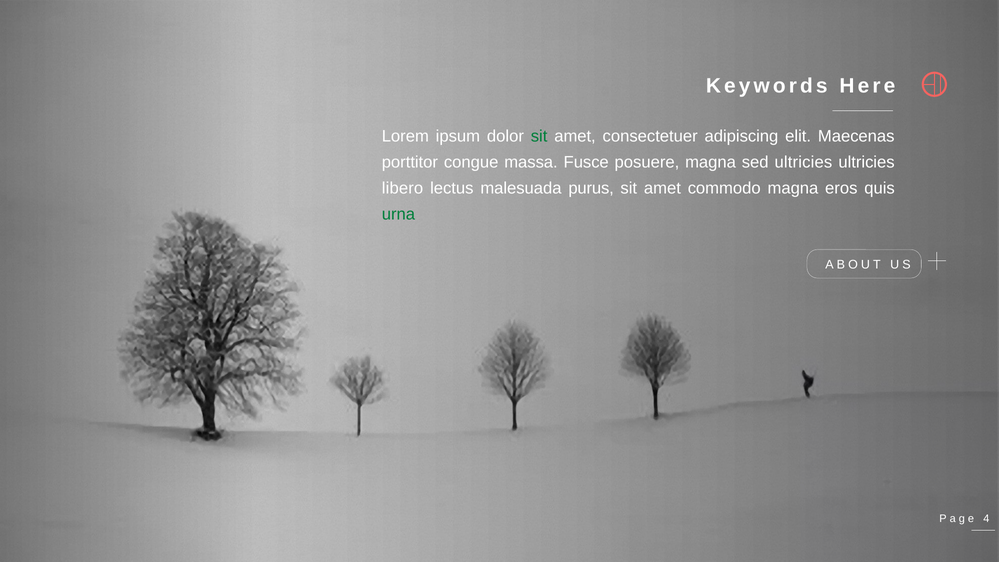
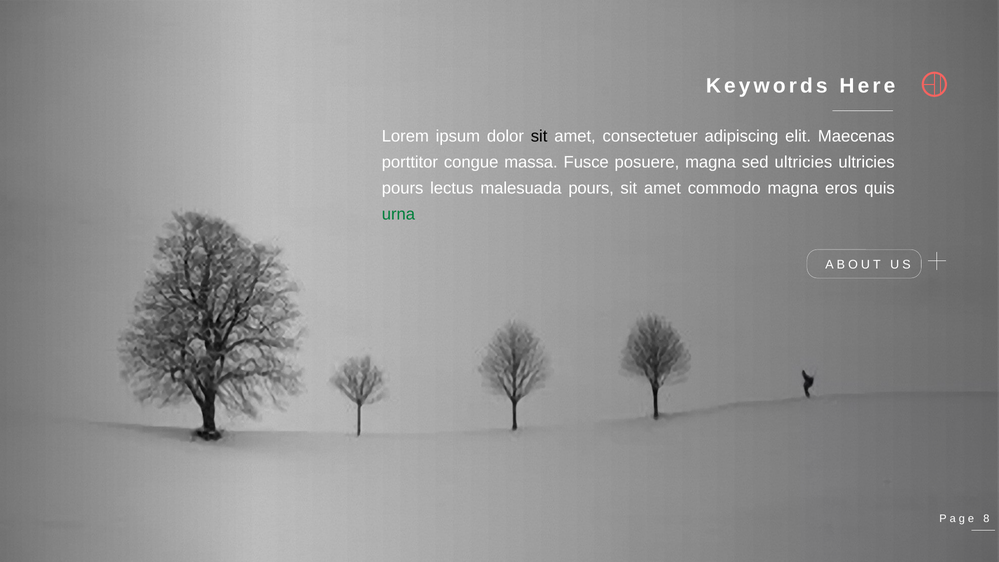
sit colour: green -> black (539, 136)
libero: libero -> pours (403, 188)
malesuada purus: purus -> pours (591, 188)
4: 4 -> 8 (986, 519)
